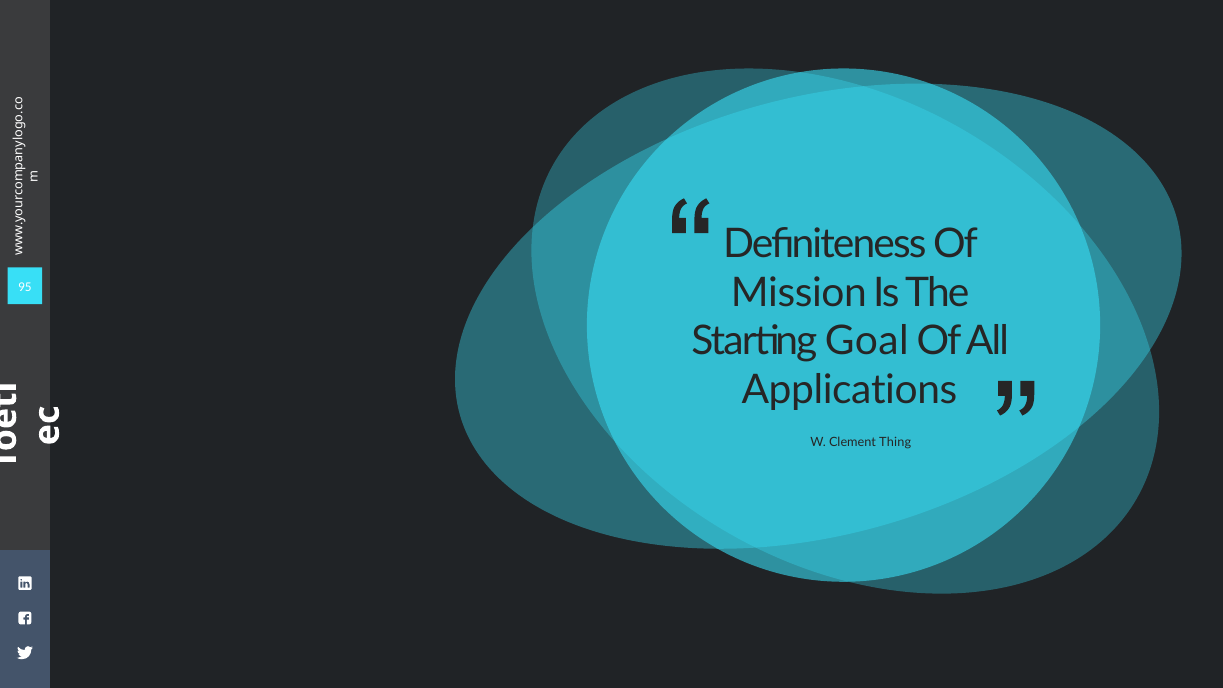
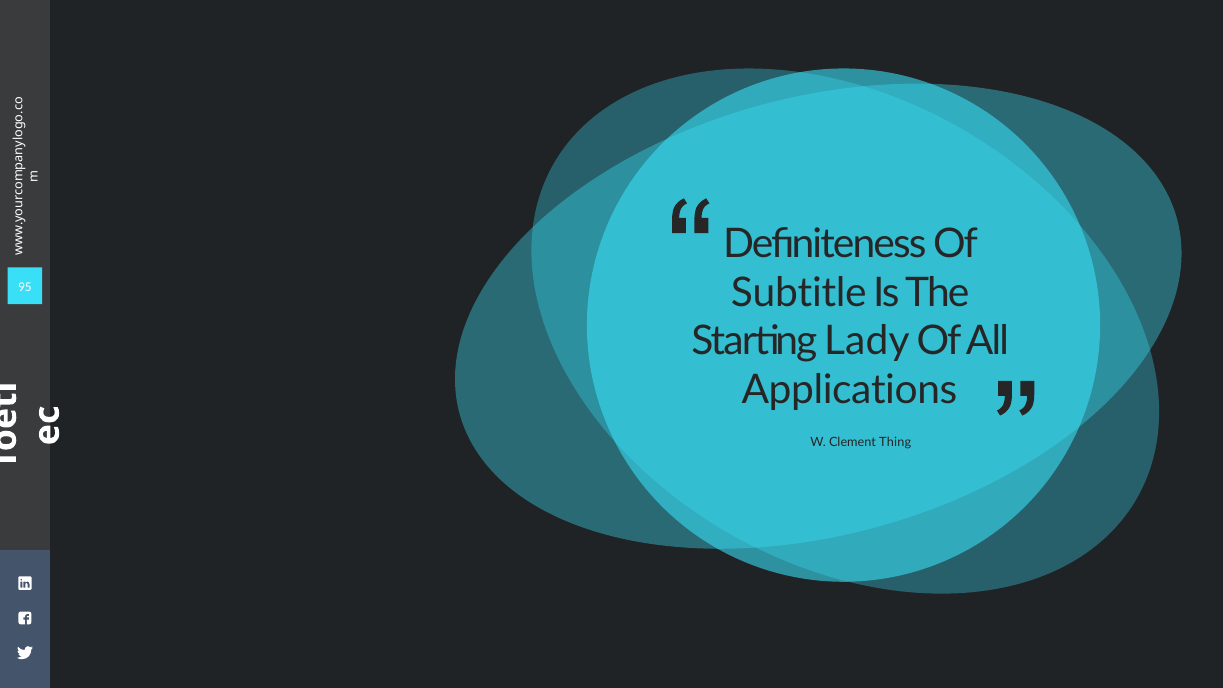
Mission: Mission -> Subtitle (799, 293)
Goal: Goal -> Lady (867, 341)
